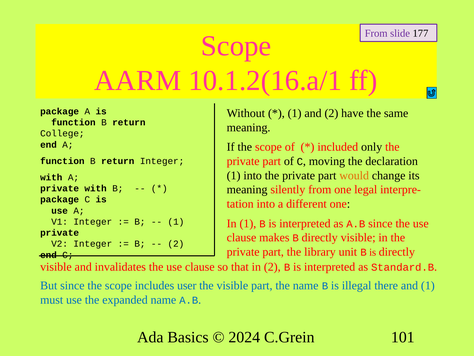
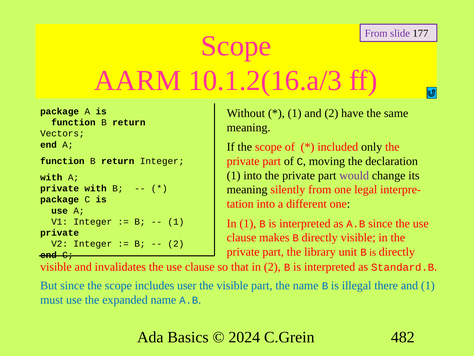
10.1.2(16.a/1: 10.1.2(16.a/1 -> 10.1.2(16.a/3 (265, 81)
College: College -> Vectors (62, 133)
would colour: orange -> purple (354, 175)
101: 101 -> 482 (403, 337)
